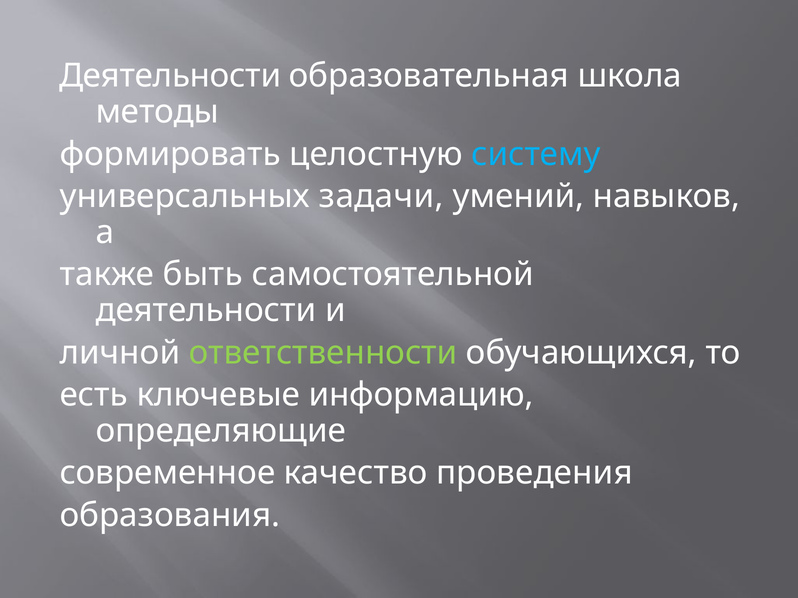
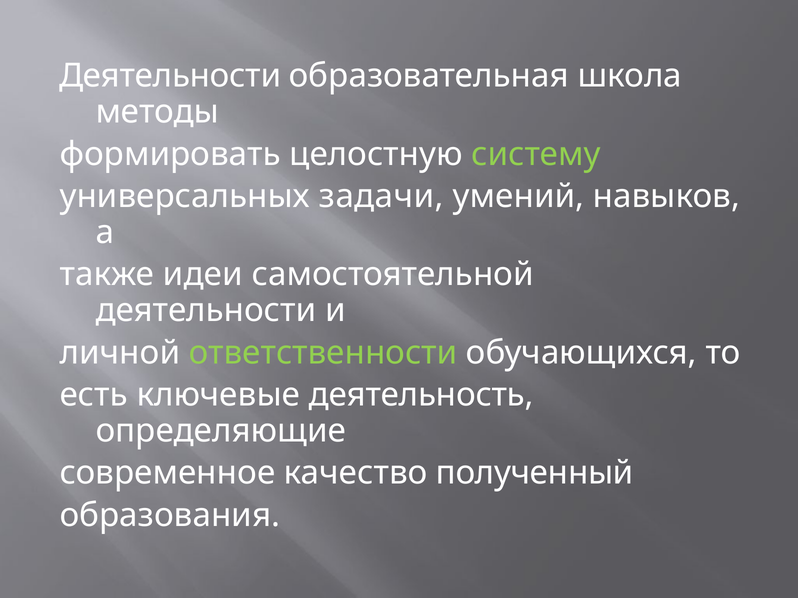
систему colour: light blue -> light green (536, 154)
быть: быть -> идеи (203, 275)
информацию: информацию -> деятельность (421, 395)
проведения: проведения -> полученный (535, 473)
